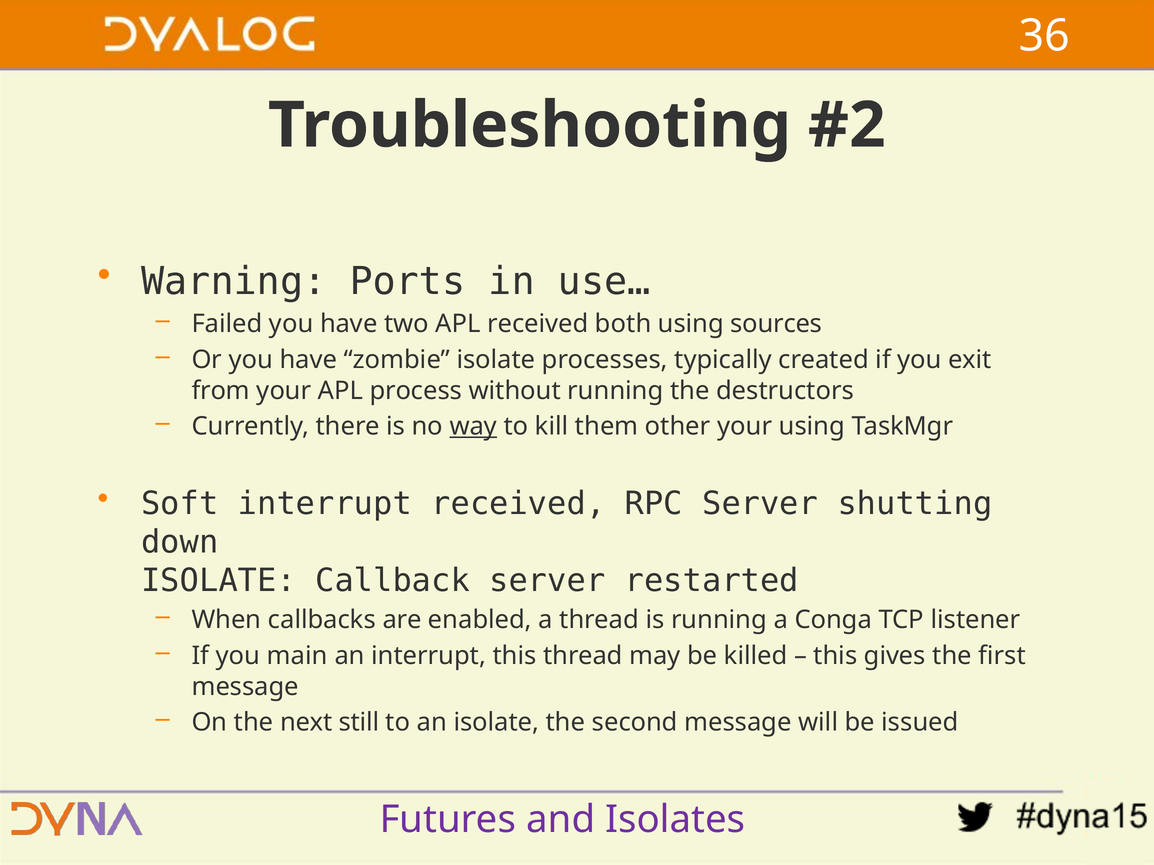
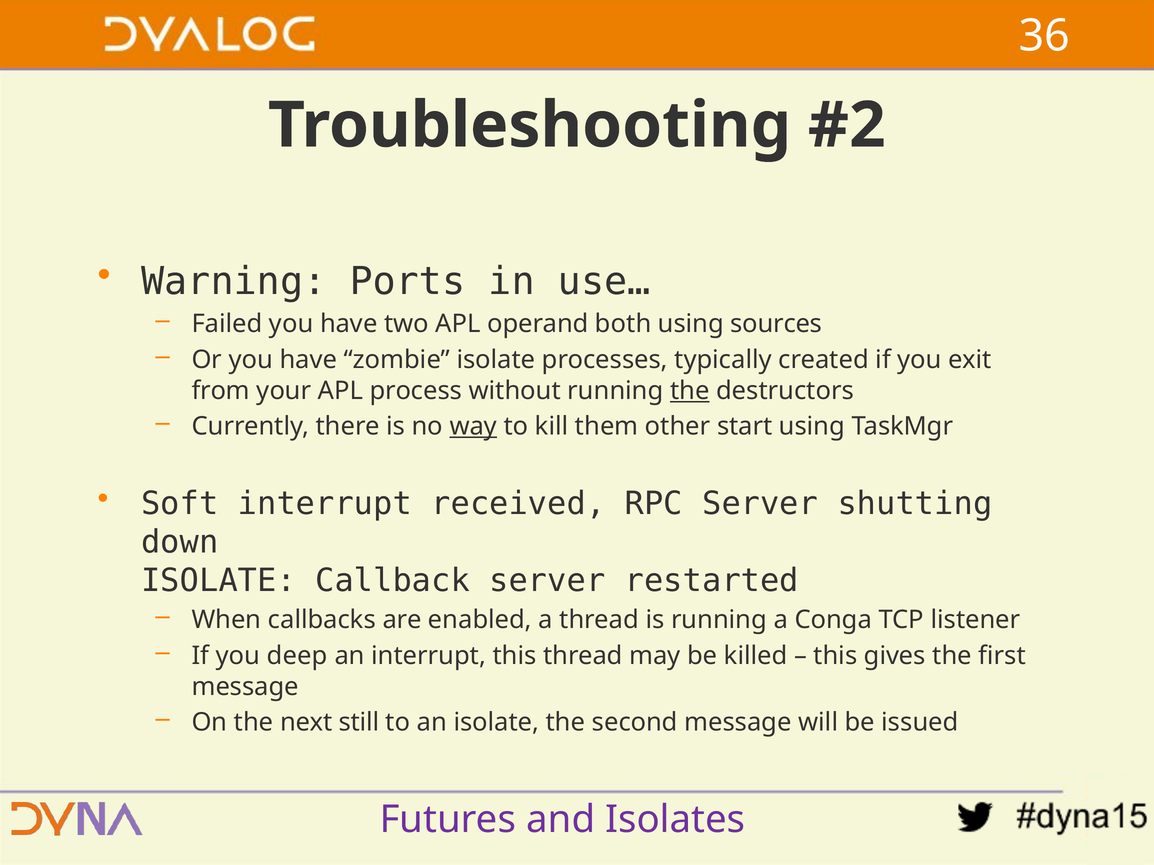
APL received: received -> operand (538, 324)
the underline: none -> present (690, 391)
other your: your -> start (745, 427)
main: main -> deep (297, 656)
